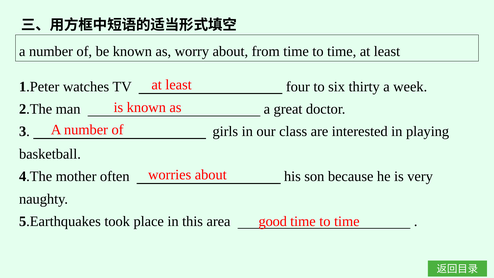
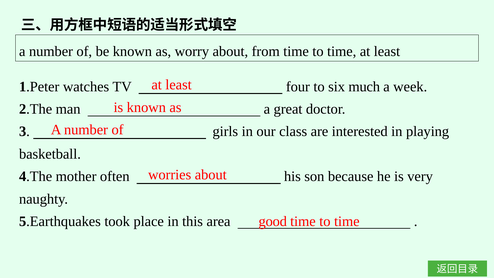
thirty: thirty -> much (364, 87)
